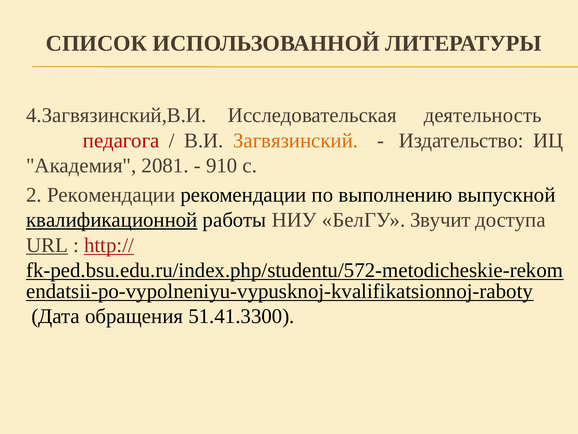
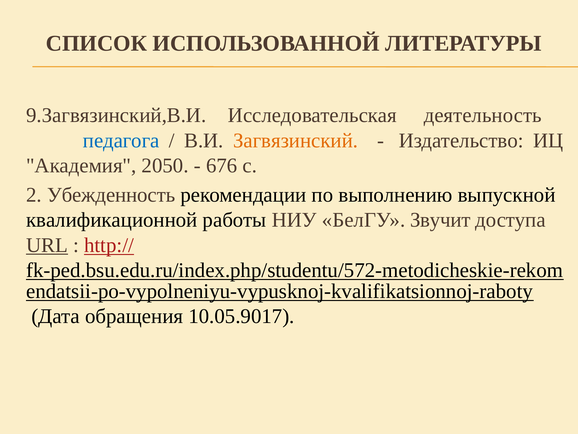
4.Загвязинский,В.И: 4.Загвязинский,В.И -> 9.Загвязинский,В.И (116, 115)
педагога colour: red -> blue (121, 140)
2081: 2081 -> 2050 (165, 165)
910: 910 -> 676 (222, 165)
2 Рекомендации: Рекомендации -> Убежденность (111, 195)
квалификационной underline: present -> none (112, 220)
51.41.3300: 51.41.3300 -> 10.05.9017 (241, 316)
